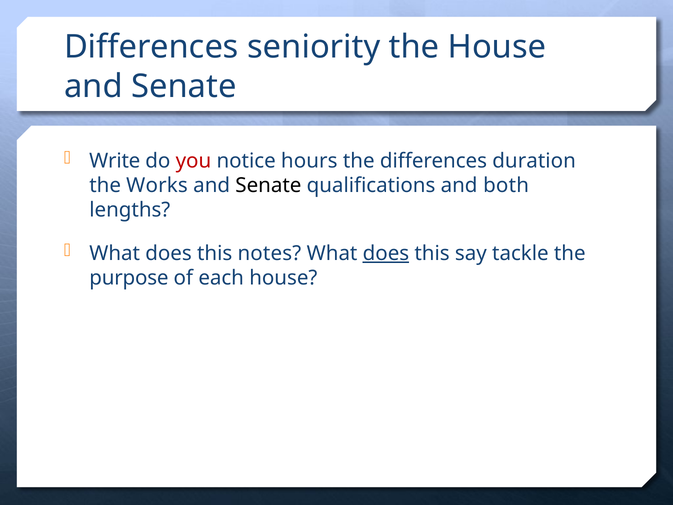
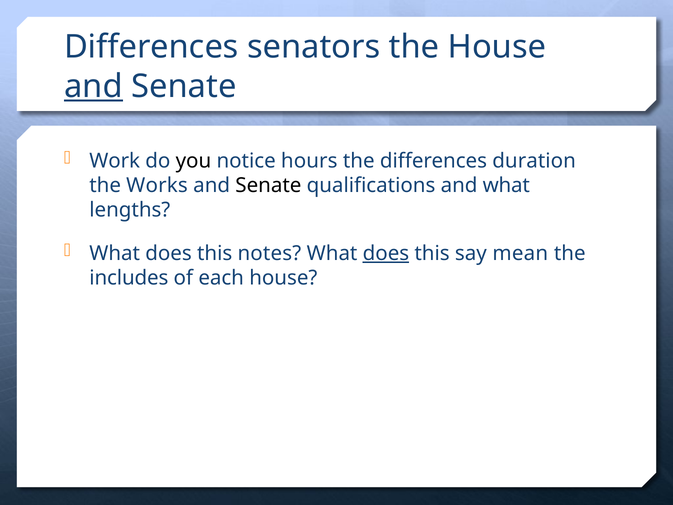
seniority: seniority -> senators (314, 47)
and underline: none -> present (93, 86)
Write: Write -> Work (115, 161)
you colour: red -> black (193, 161)
and both: both -> what (506, 185)
tackle: tackle -> mean (520, 253)
purpose: purpose -> includes (129, 278)
